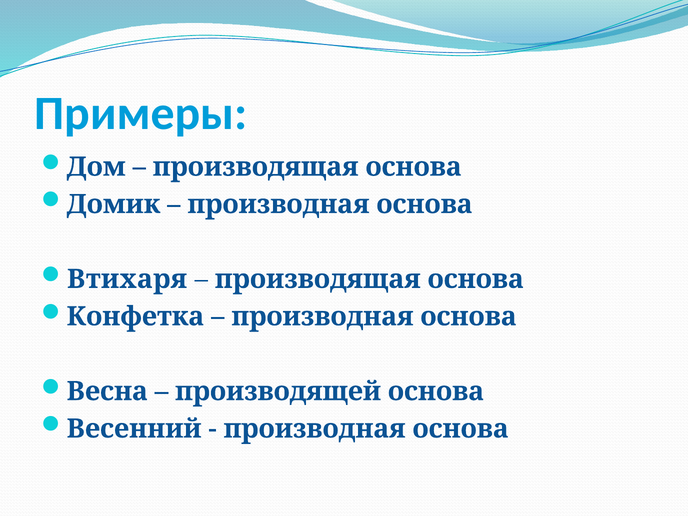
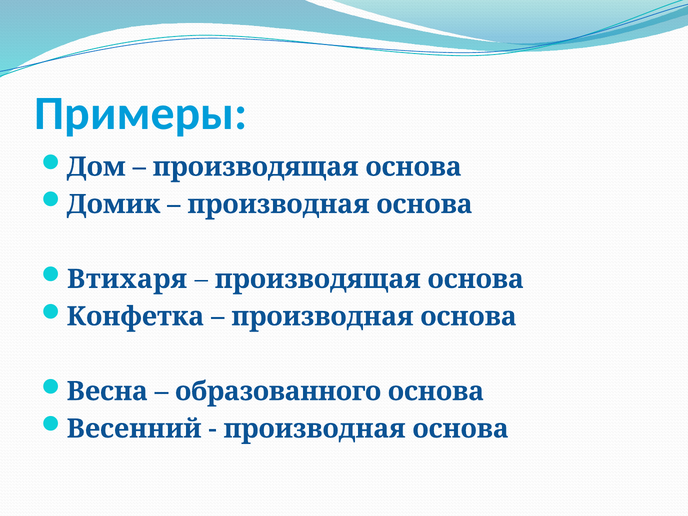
производящей: производящей -> образованного (278, 391)
